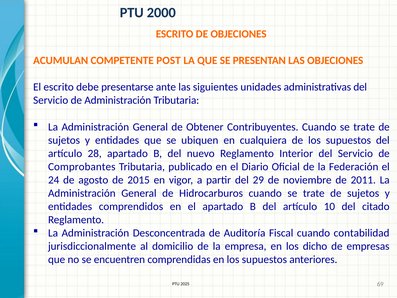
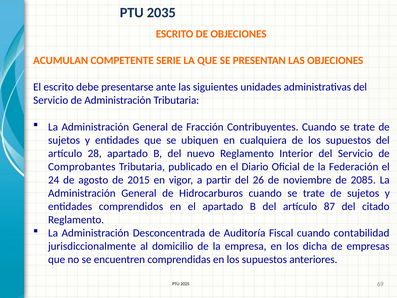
2000: 2000 -> 2035 (161, 13)
POST: POST -> SERIE (169, 61)
Obtener: Obtener -> Fracción (205, 127)
29: 29 -> 26 (258, 180)
2011: 2011 -> 2085 (363, 180)
10: 10 -> 87 (329, 206)
dicho: dicho -> dicha (315, 246)
